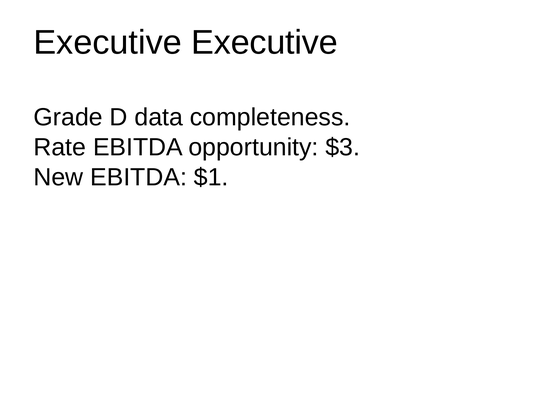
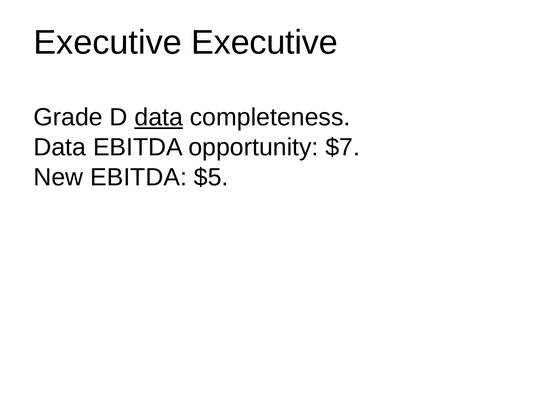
data underline: none -> present (159, 117)
Rate: Rate -> Data (60, 147)
$3: $3 -> $7 (343, 147)
$1: $1 -> $5 (211, 177)
